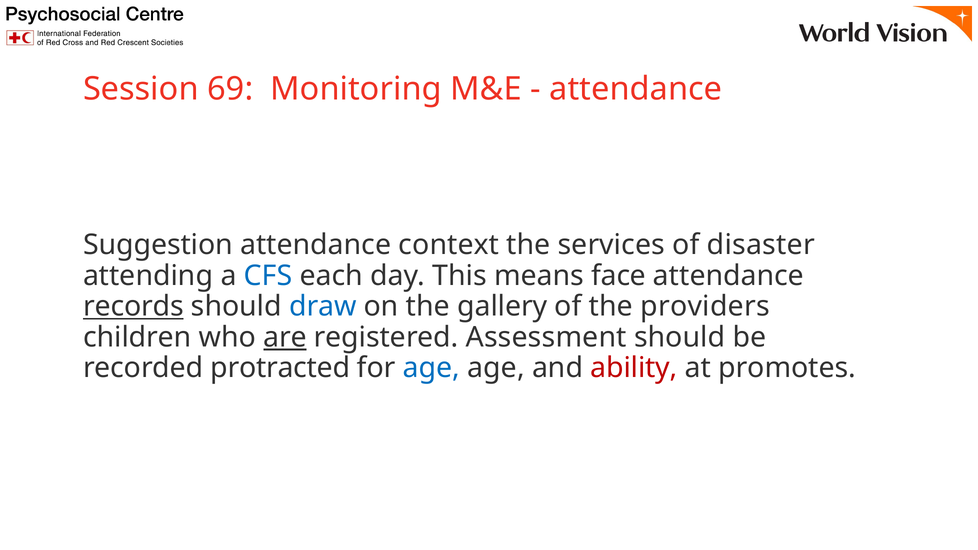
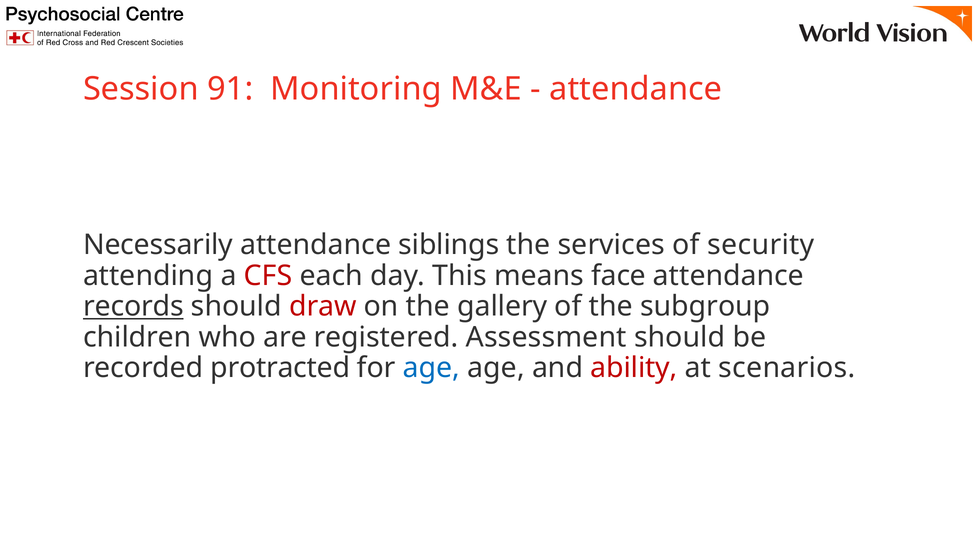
69: 69 -> 91 (230, 89)
Suggestion: Suggestion -> Necessarily (158, 245)
context: context -> siblings (449, 245)
disaster: disaster -> security (761, 245)
CFS colour: blue -> red (268, 276)
draw colour: blue -> red (323, 307)
providers: providers -> subgroup (705, 307)
are underline: present -> none (285, 337)
promotes: promotes -> scenarios (787, 368)
